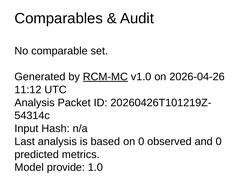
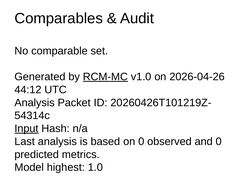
11:12: 11:12 -> 44:12 (28, 90)
Input underline: none -> present (27, 129)
provide: provide -> highest (66, 168)
